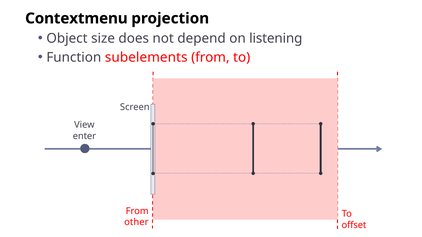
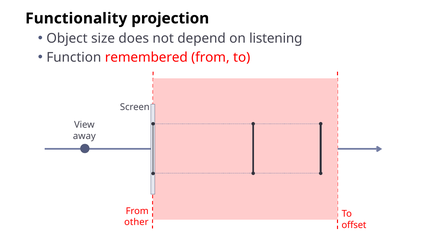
Contextmenu: Contextmenu -> Functionality (76, 18)
subelements: subelements -> remembered (146, 58)
enter: enter -> away (84, 136)
